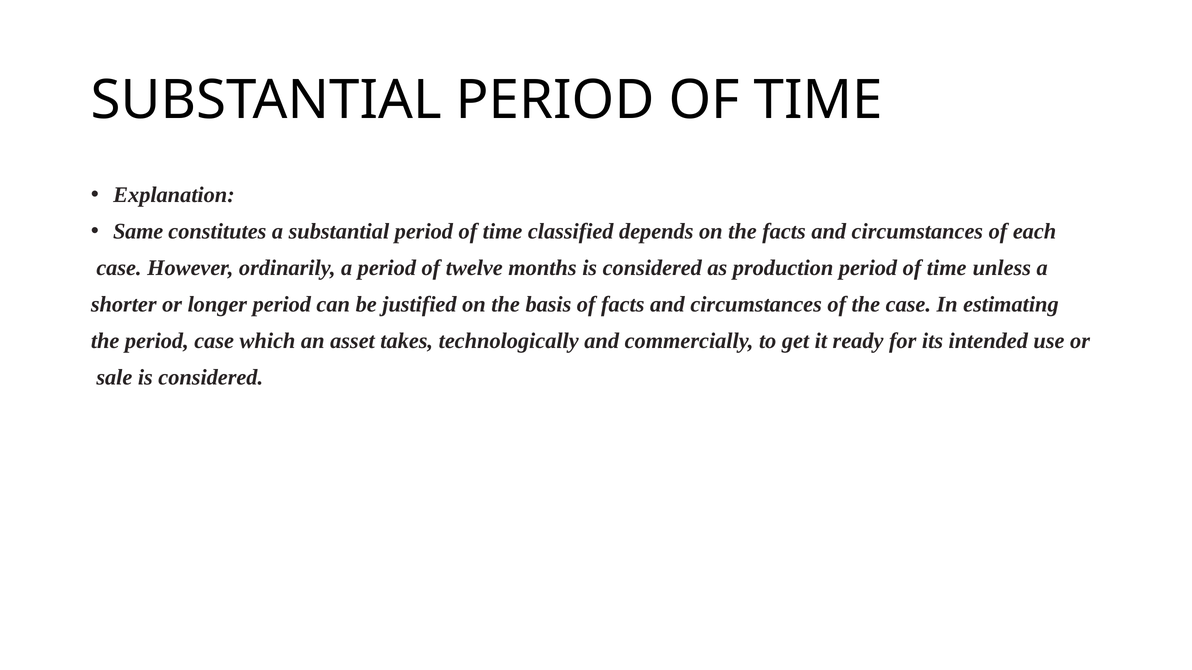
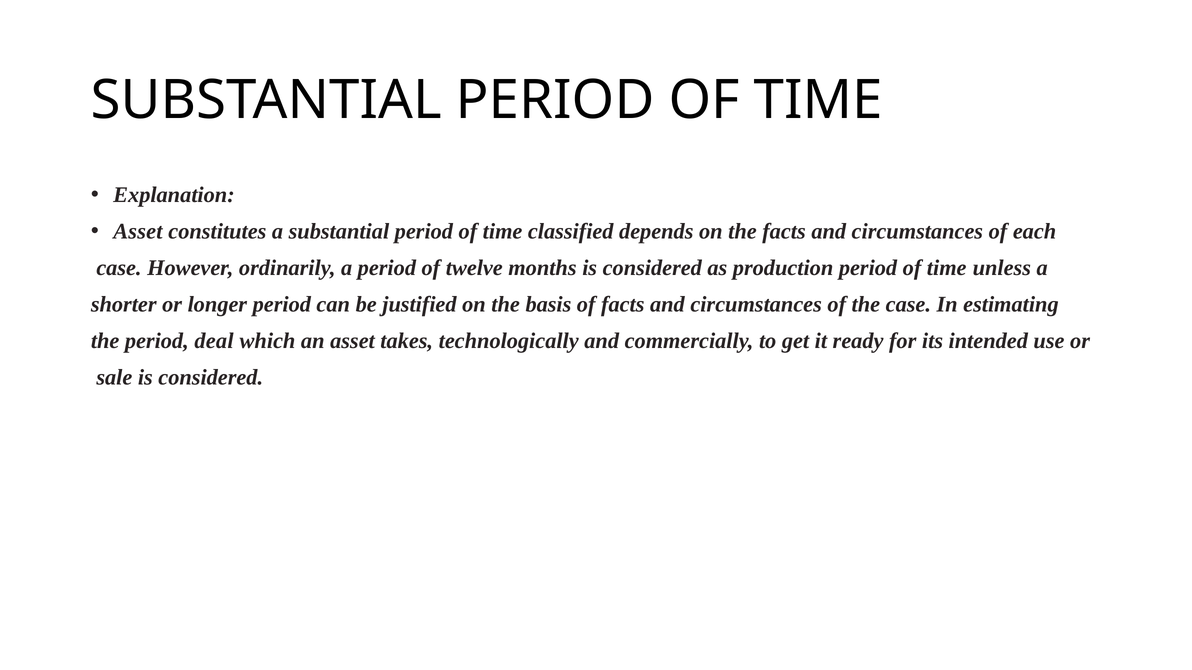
Same: Same -> Asset (138, 231)
period case: case -> deal (214, 341)
